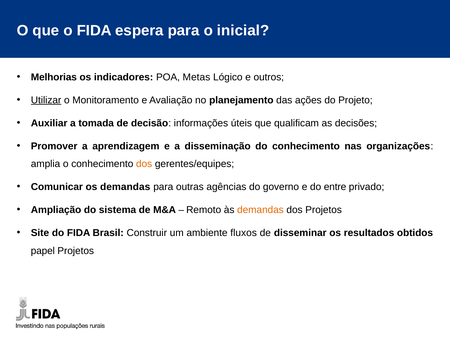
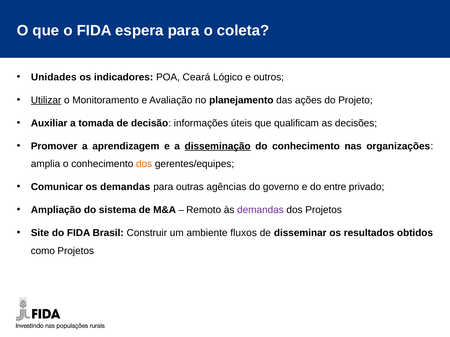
inicial: inicial -> coleta (243, 30)
Melhorias: Melhorias -> Unidades (54, 77)
Metas: Metas -> Ceará (196, 77)
disseminação underline: none -> present (218, 146)
demandas colour: orange -> purple (260, 210)
papel: papel -> como (43, 251)
